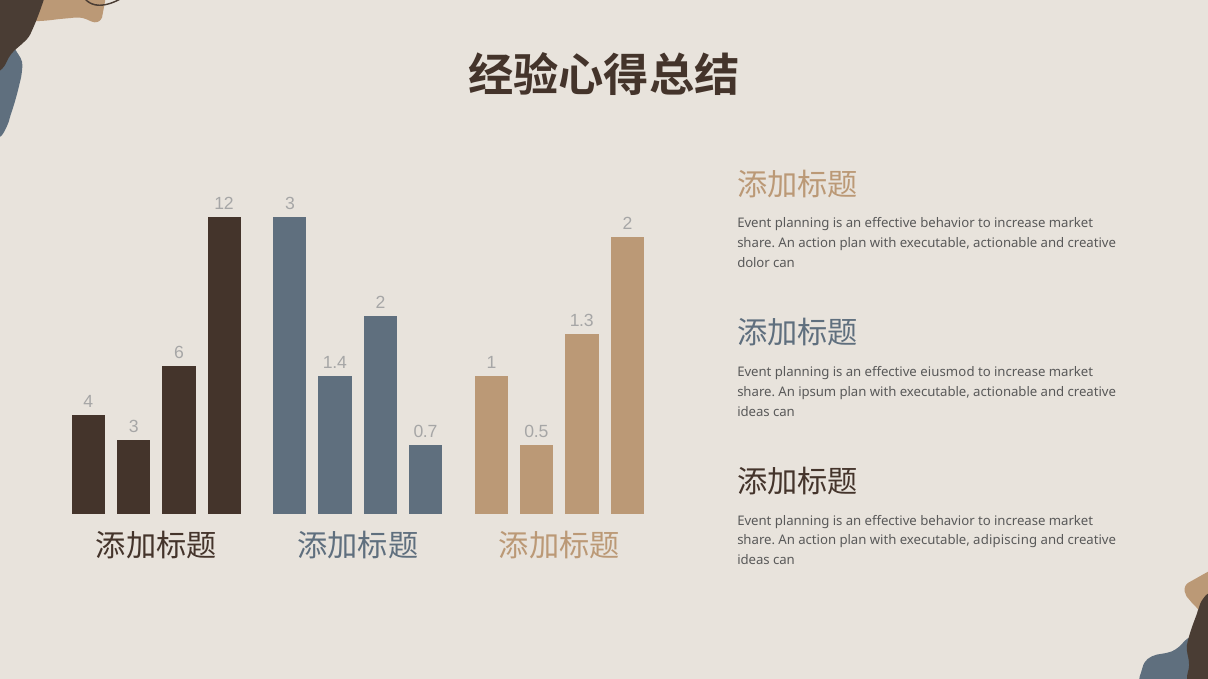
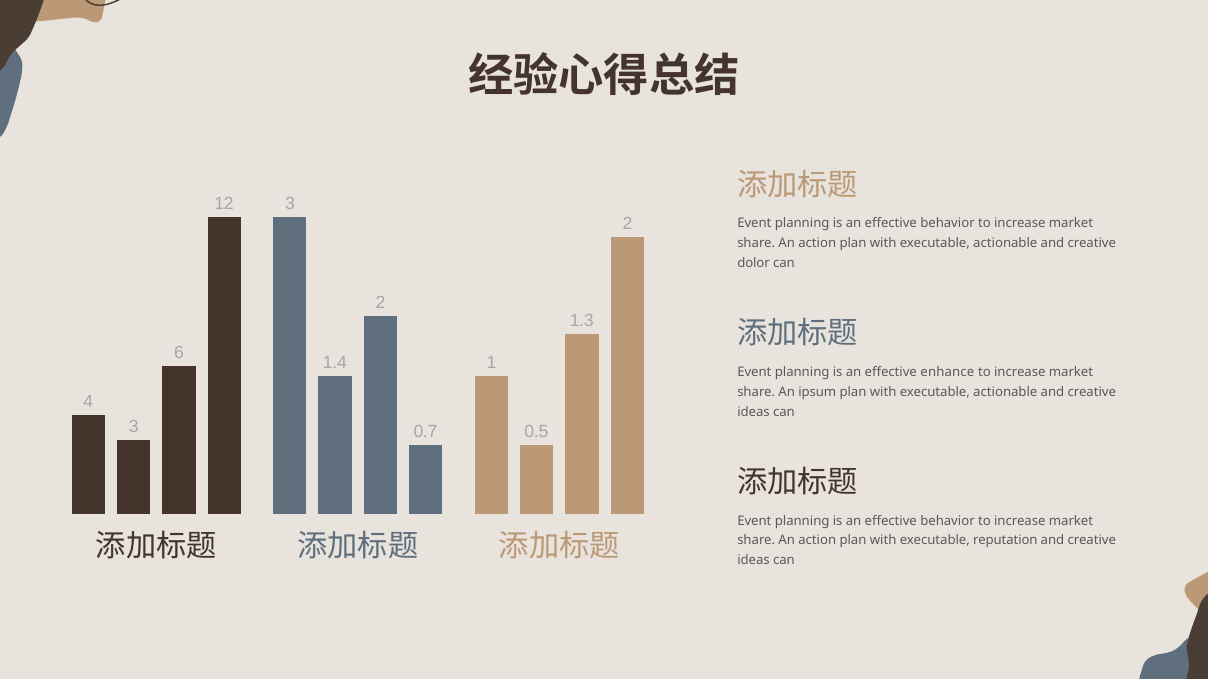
eiusmod: eiusmod -> enhance (947, 372)
adipiscing: adipiscing -> reputation (1005, 541)
